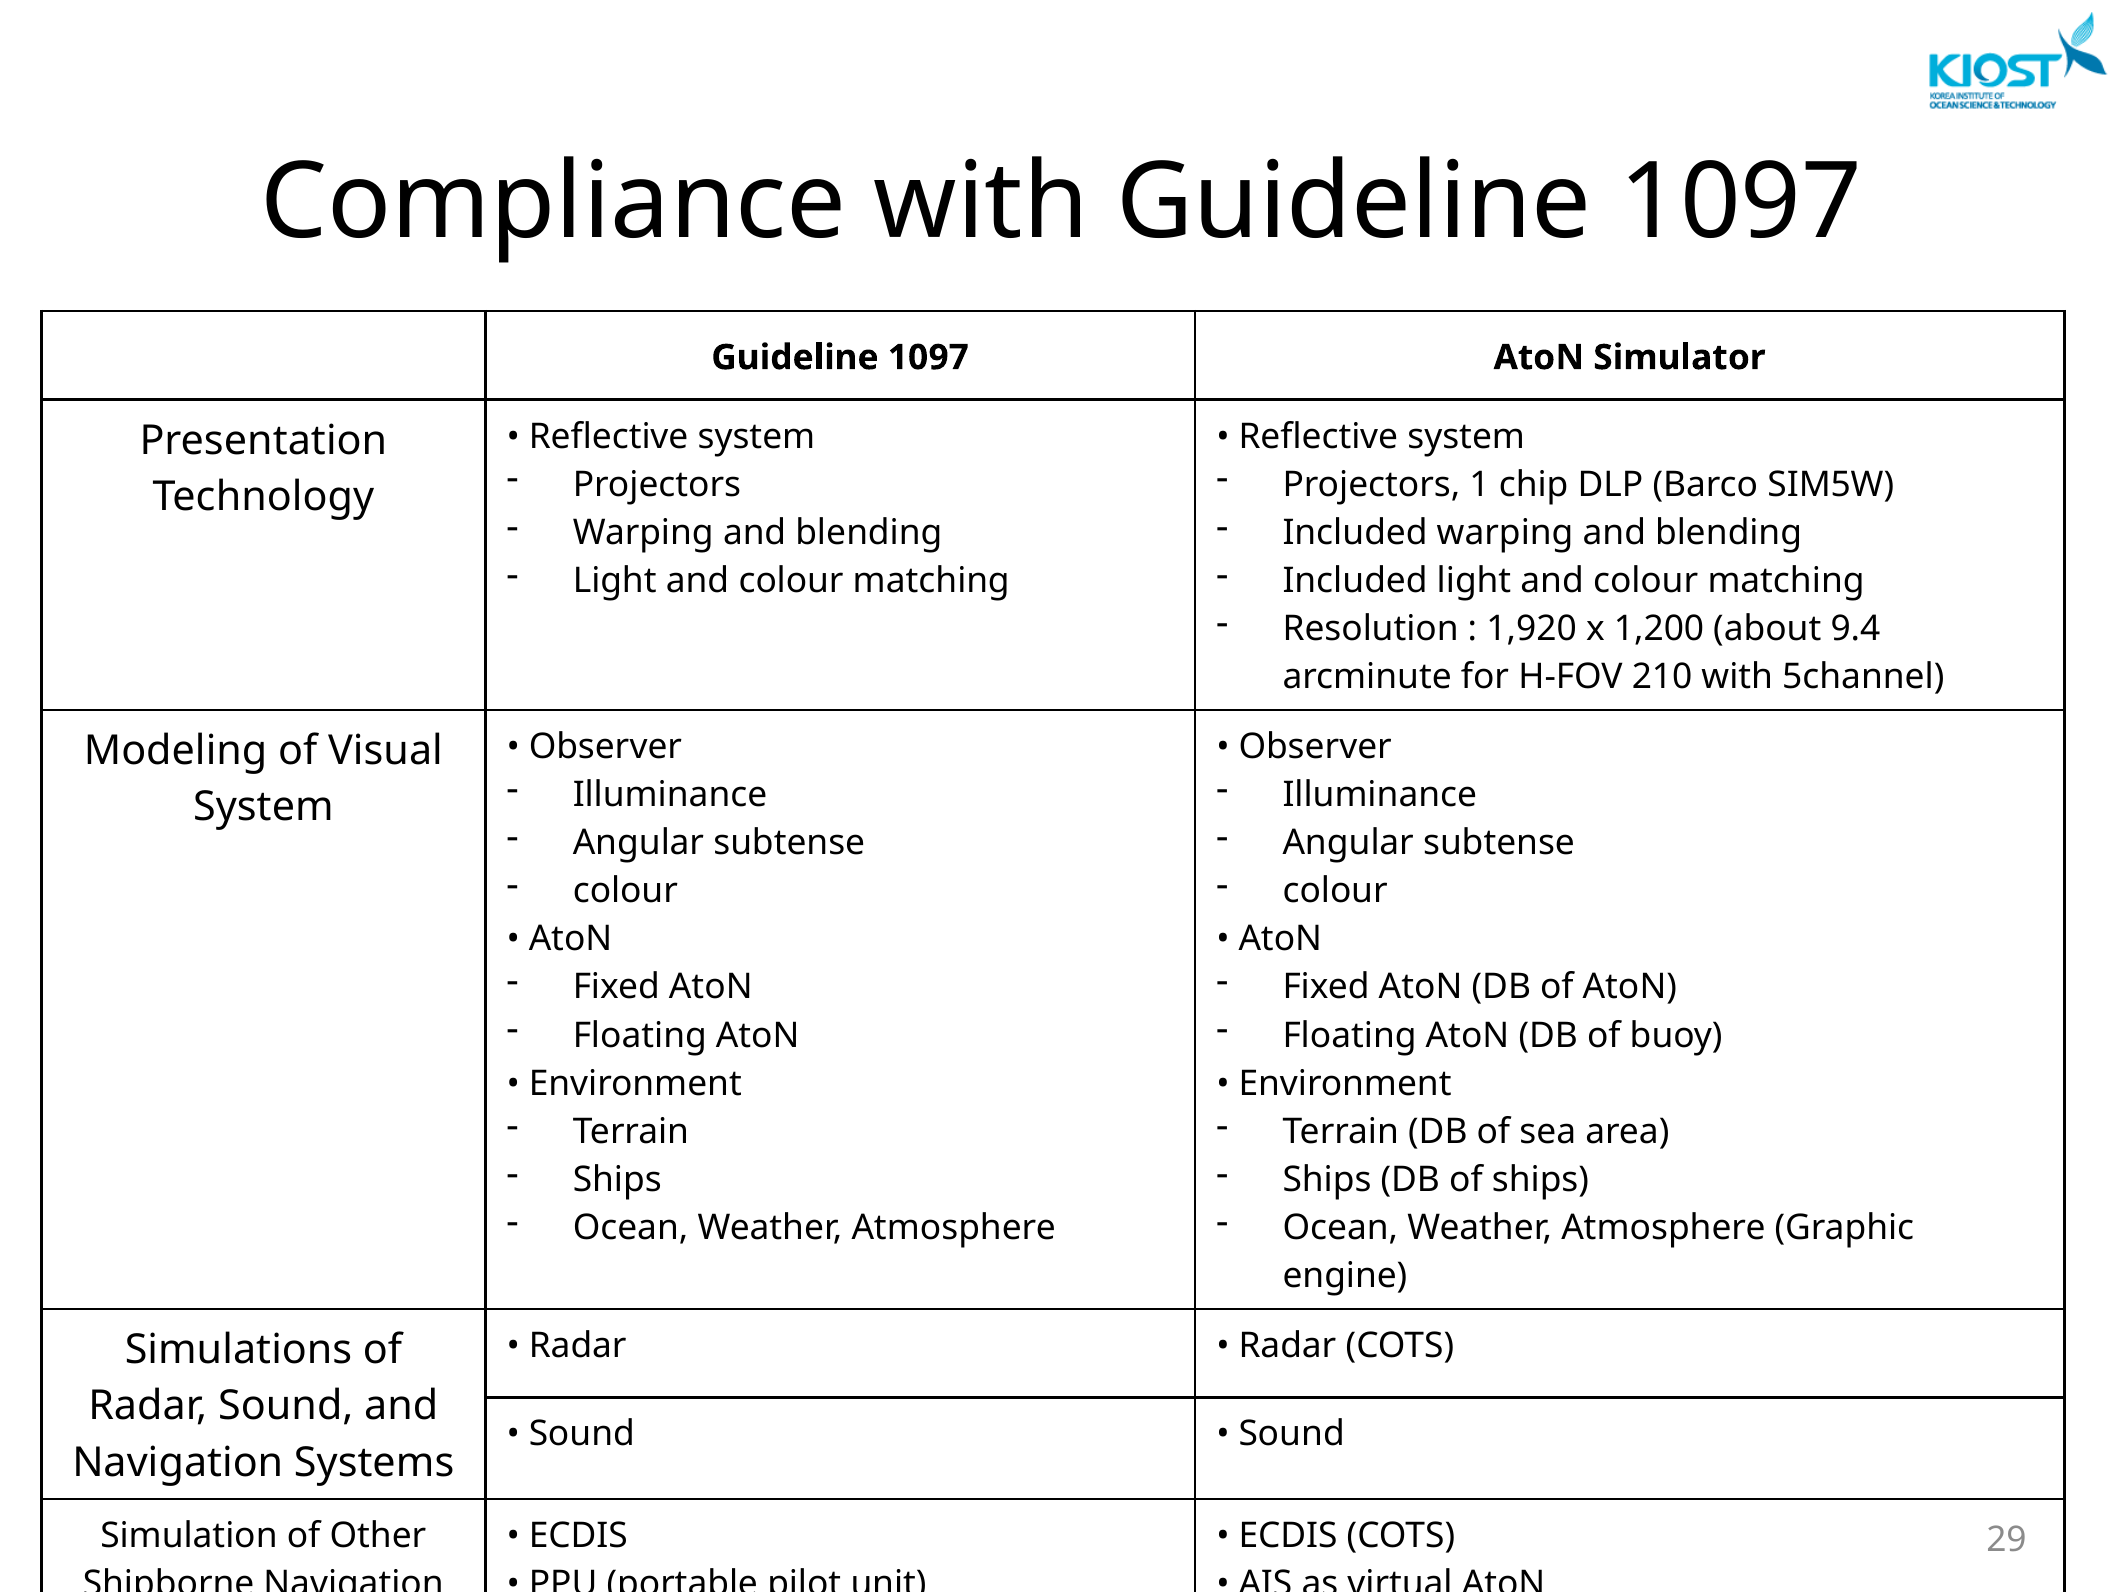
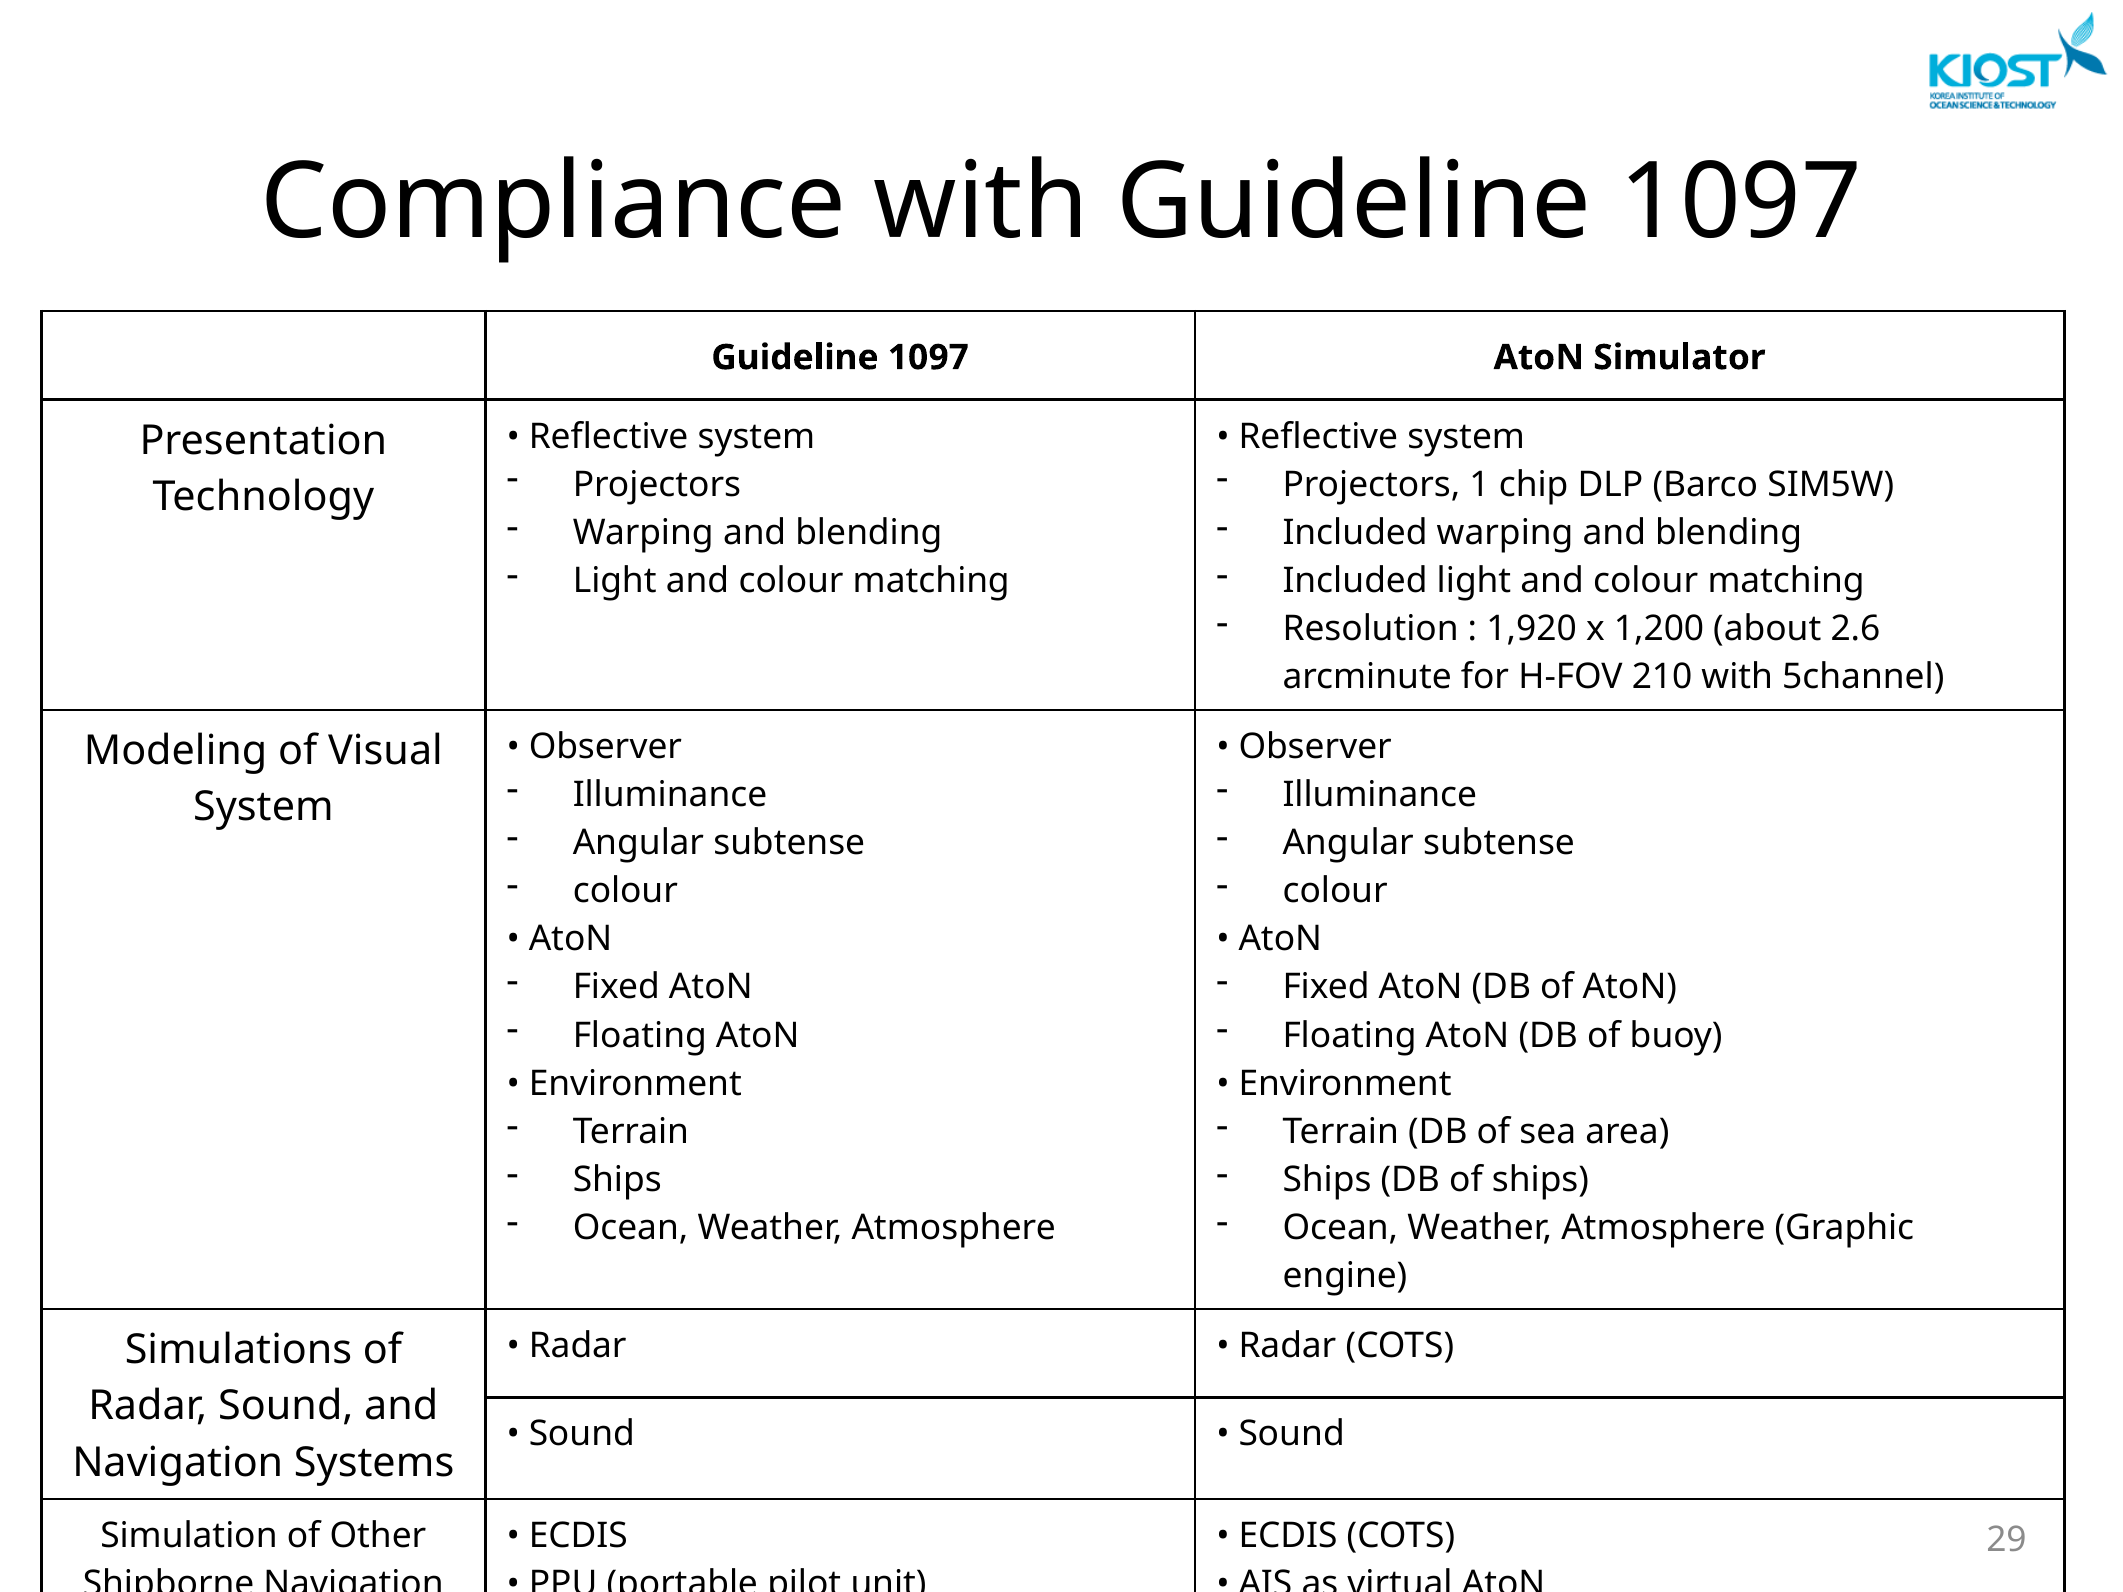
9.4: 9.4 -> 2.6 (1855, 629)
